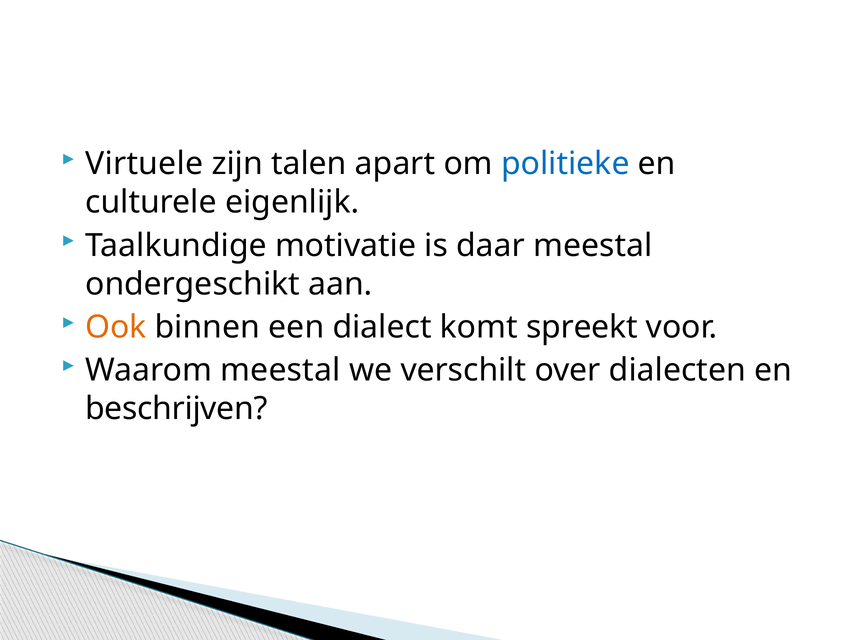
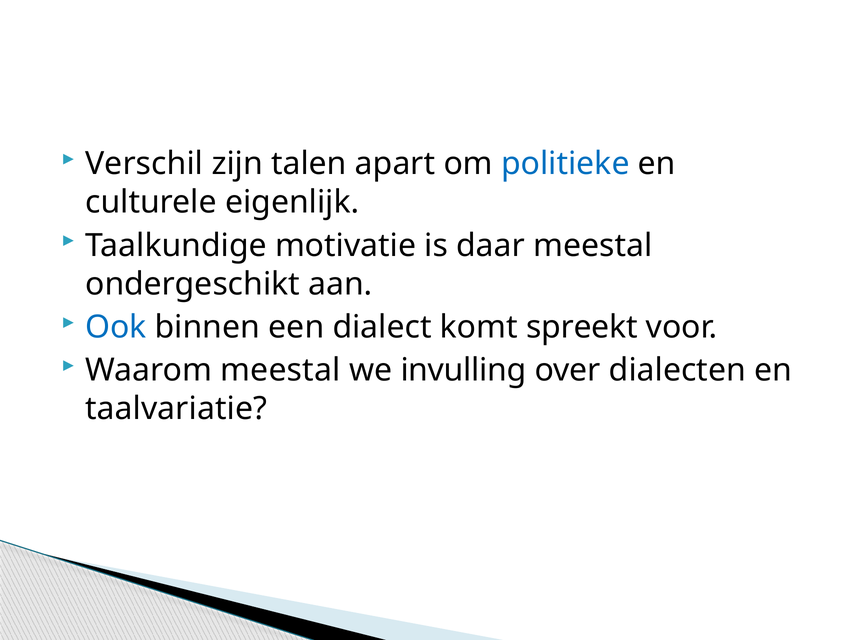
Virtuele: Virtuele -> Verschil (144, 164)
Ook colour: orange -> blue (116, 327)
verschilt: verschilt -> invulling (464, 370)
beschrijven: beschrijven -> taalvariatie (176, 409)
